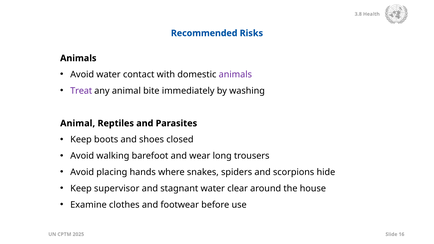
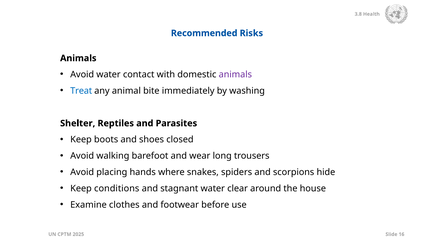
Treat colour: purple -> blue (81, 91)
Animal: Animal -> Shelter (78, 123)
supervisor: supervisor -> conditions (117, 189)
